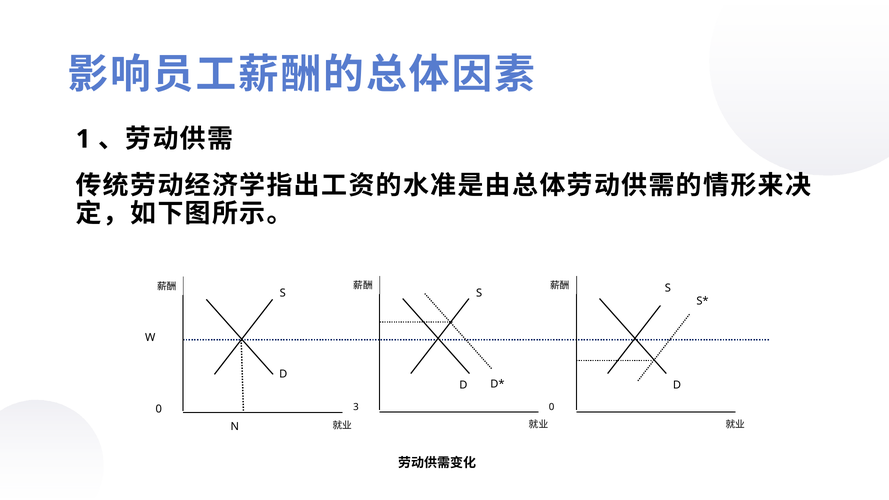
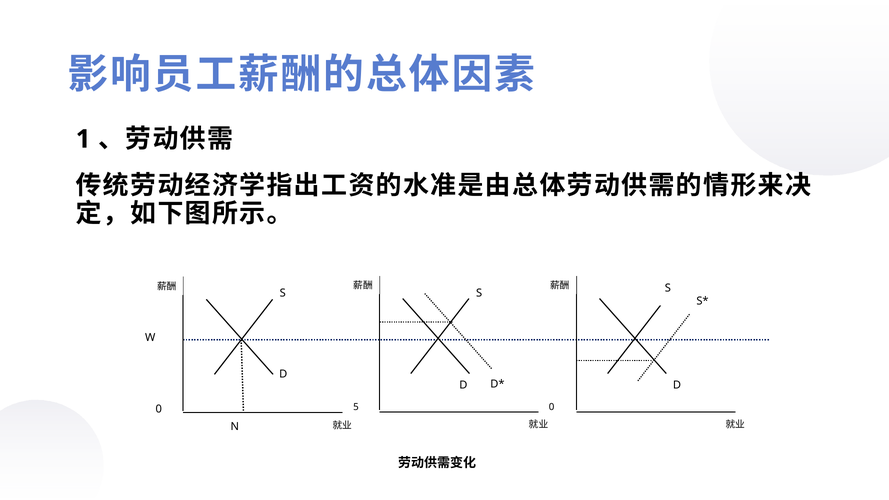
3: 3 -> 5 (356, 407)
